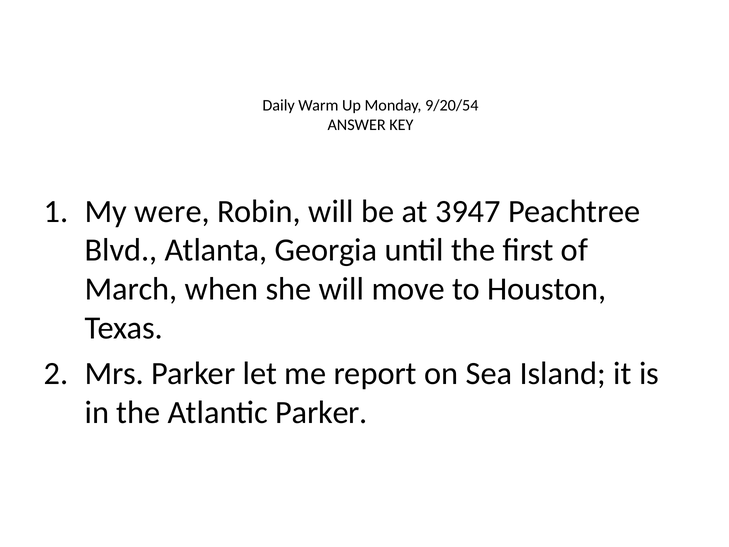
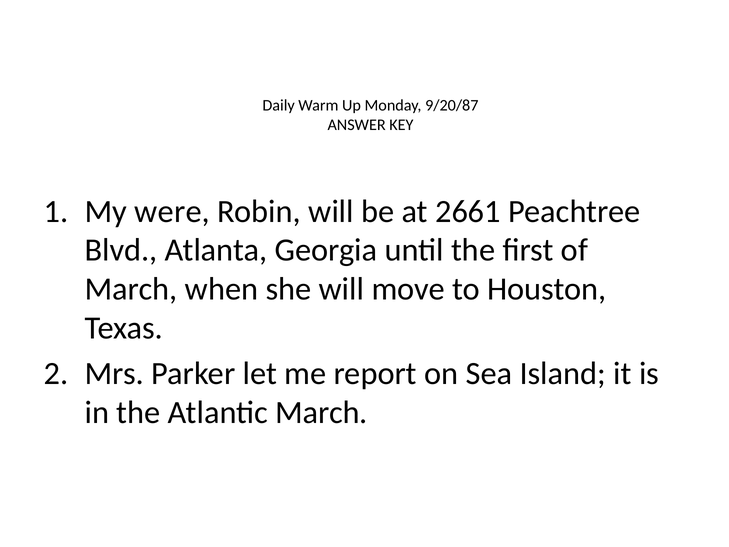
9/20/54: 9/20/54 -> 9/20/87 (452, 106)
3947: 3947 -> 2661 (468, 211)
Atlantic Parker: Parker -> March (321, 412)
